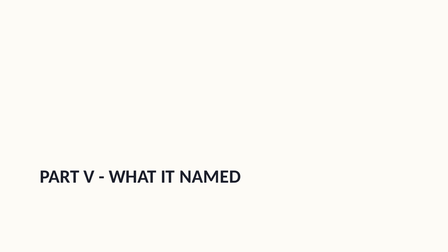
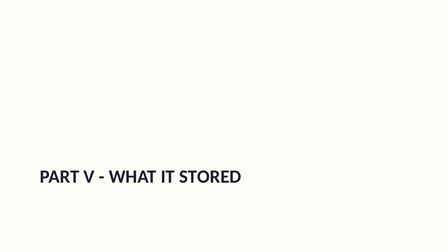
NAMED: NAMED -> STORED (210, 177)
